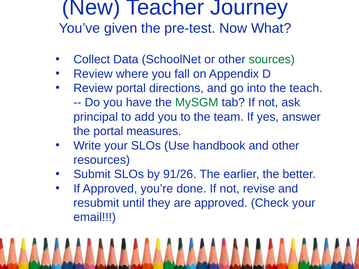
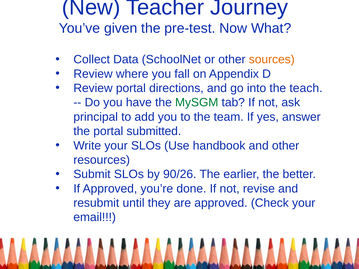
sources colour: green -> orange (272, 60)
measures: measures -> submitted (154, 131)
91/26: 91/26 -> 90/26 (180, 174)
